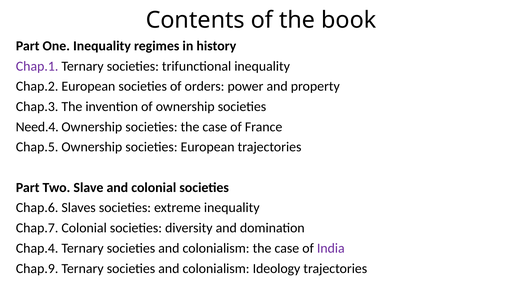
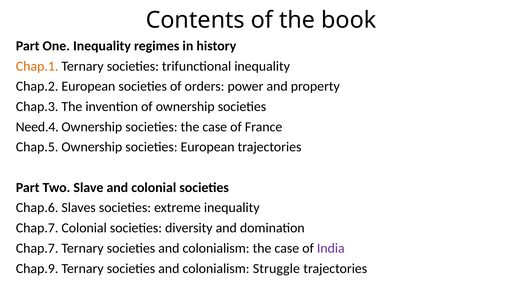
Chap.1 colour: purple -> orange (37, 66)
Chap.4: Chap.4 -> Chap.7 (37, 248)
Ideology: Ideology -> Struggle (276, 268)
